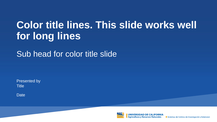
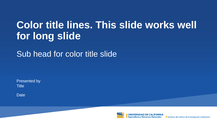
long lines: lines -> slide (69, 36)
